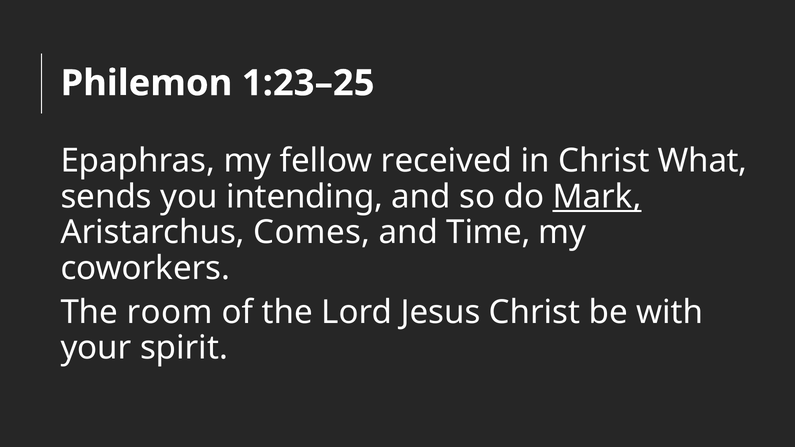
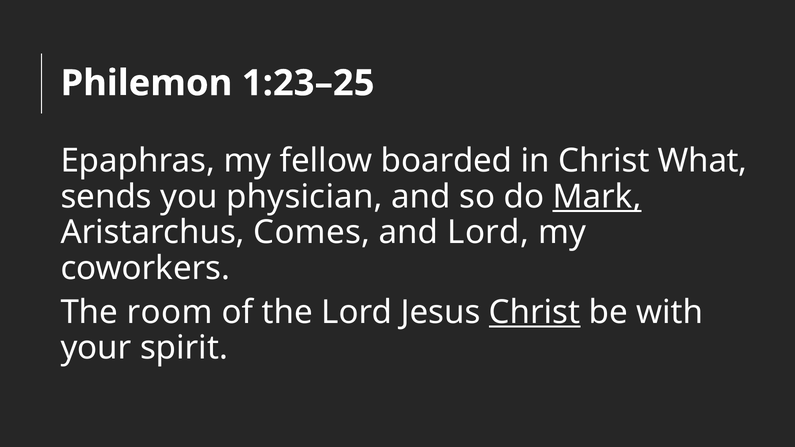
received: received -> boarded (447, 161)
intending: intending -> physician (304, 197)
and Time: Time -> Lord (488, 232)
Christ underline: none -> present (535, 312)
